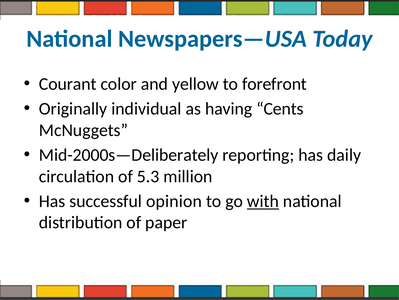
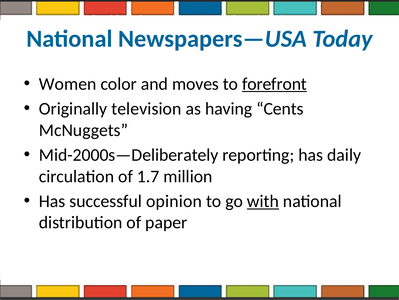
Courant: Courant -> Women (68, 84)
yellow: yellow -> moves (195, 84)
forefront underline: none -> present (274, 84)
individual: individual -> television (146, 109)
5.3: 5.3 -> 1.7 (148, 176)
